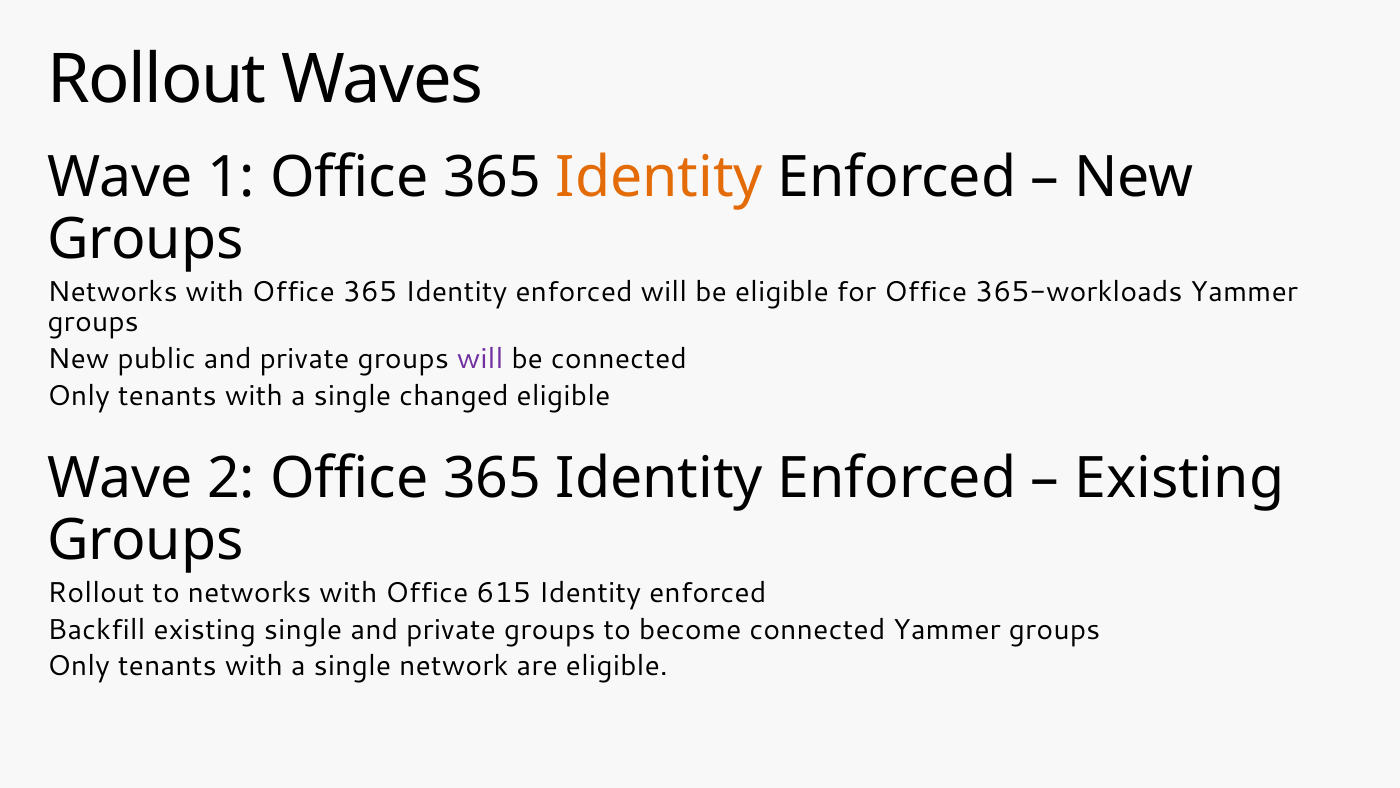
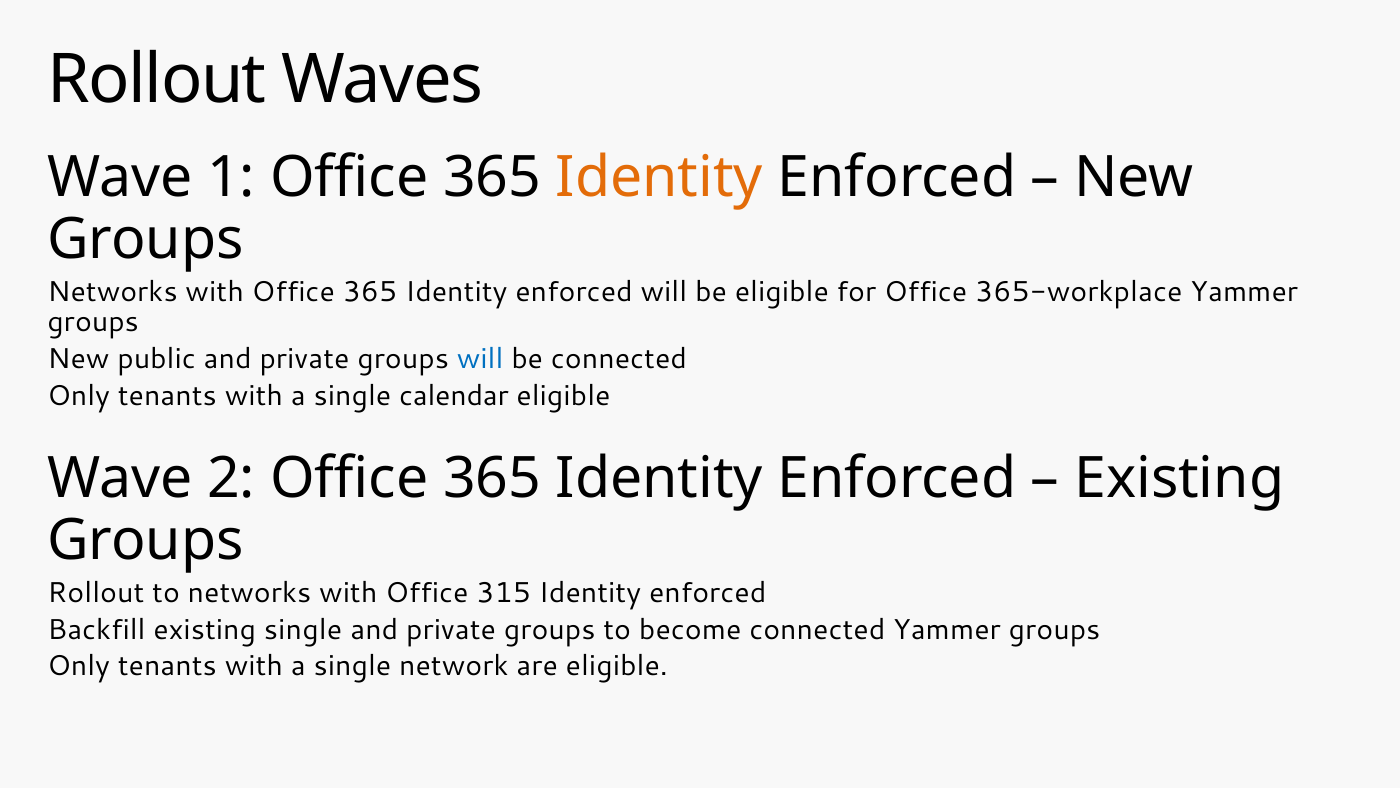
365-workloads: 365-workloads -> 365-workplace (1079, 291)
will colour: purple -> blue (480, 359)
changed: changed -> calendar (454, 395)
615: 615 -> 315 (504, 593)
